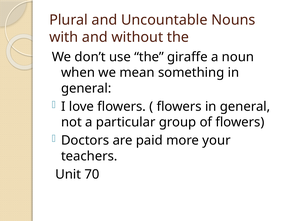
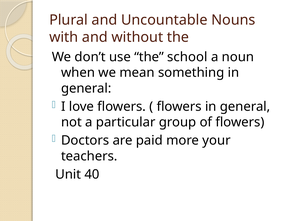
giraffe: giraffe -> school (187, 57)
70: 70 -> 40 (92, 174)
